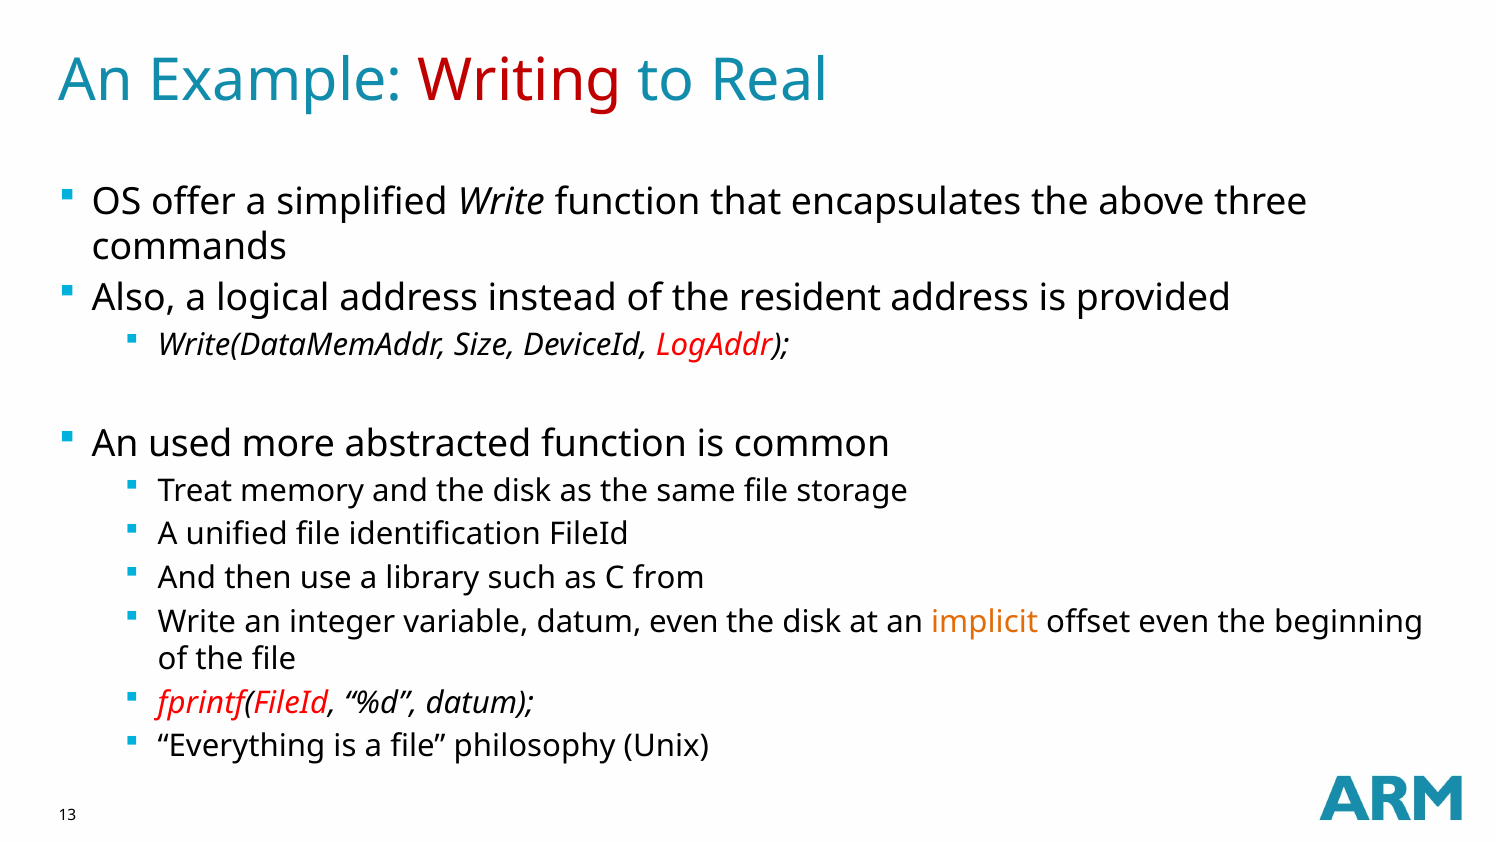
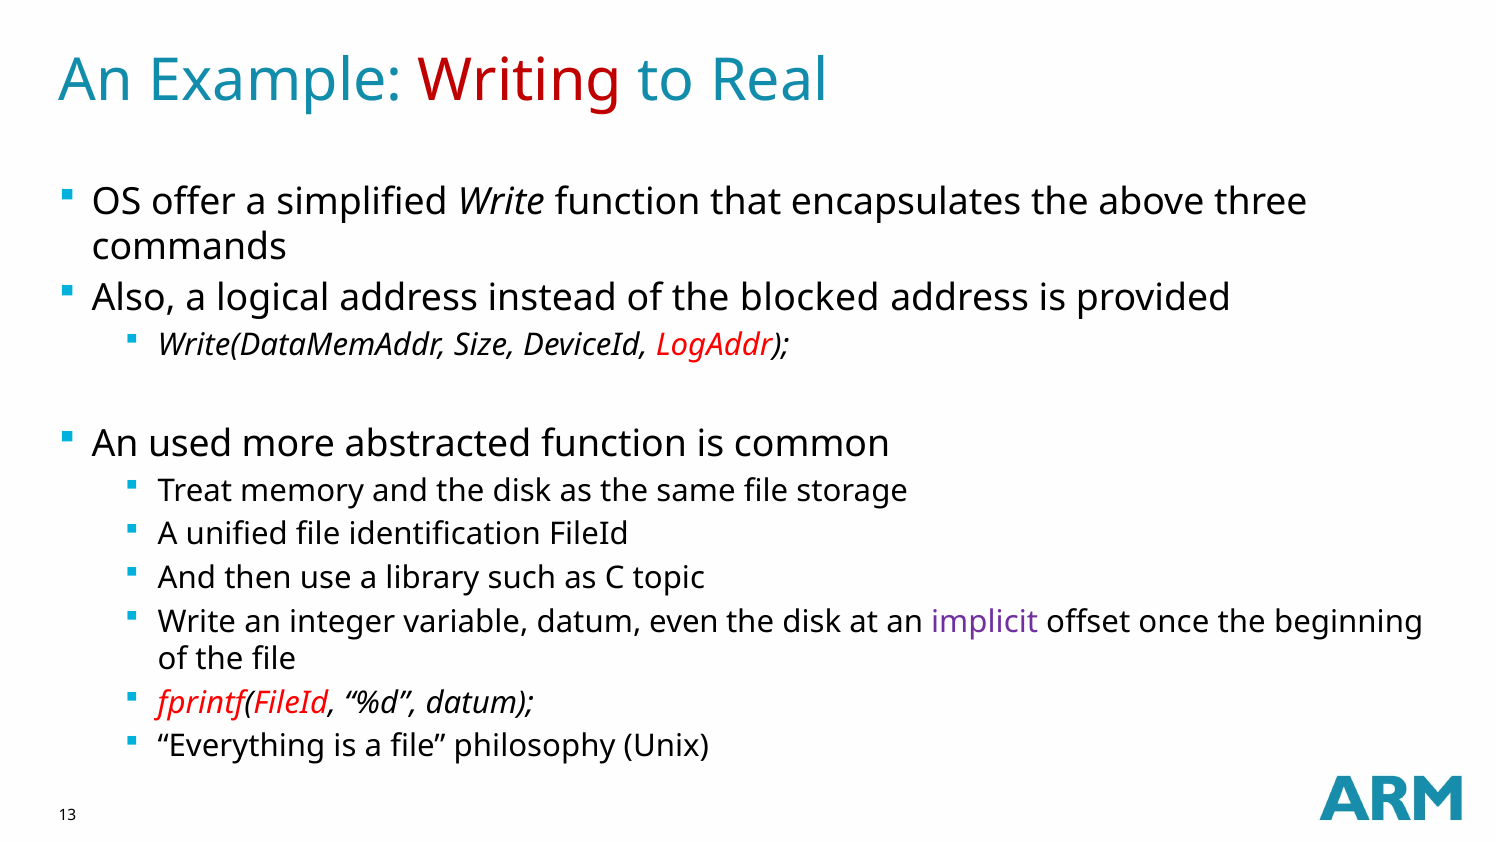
resident: resident -> blocked (810, 298)
from: from -> topic (669, 578)
implicit colour: orange -> purple (985, 622)
offset even: even -> once (1174, 622)
